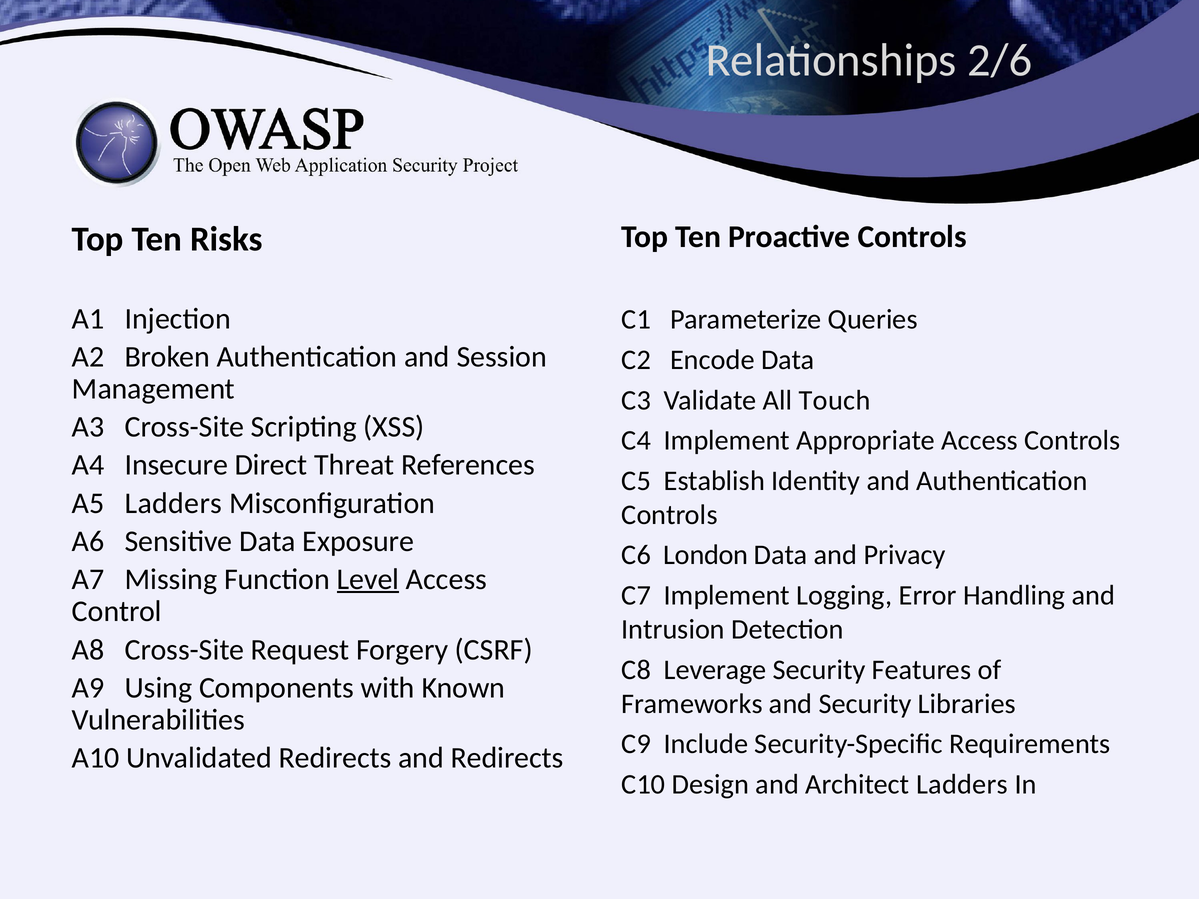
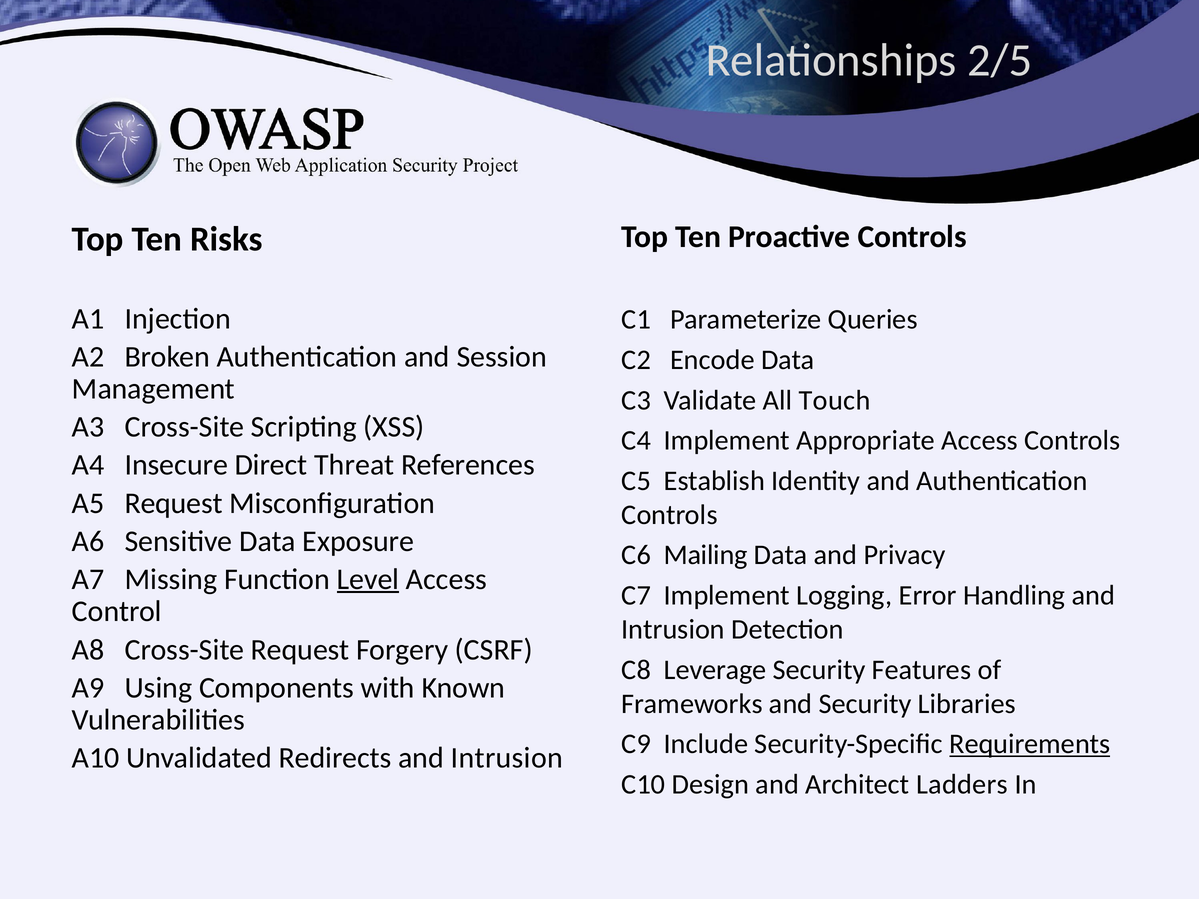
2/6: 2/6 -> 2/5 (1000, 60)
A5 Ladders: Ladders -> Request (174, 503)
London: London -> Mailing (706, 555)
Requirements underline: none -> present (1030, 744)
Redirects and Redirects: Redirects -> Intrusion (507, 758)
